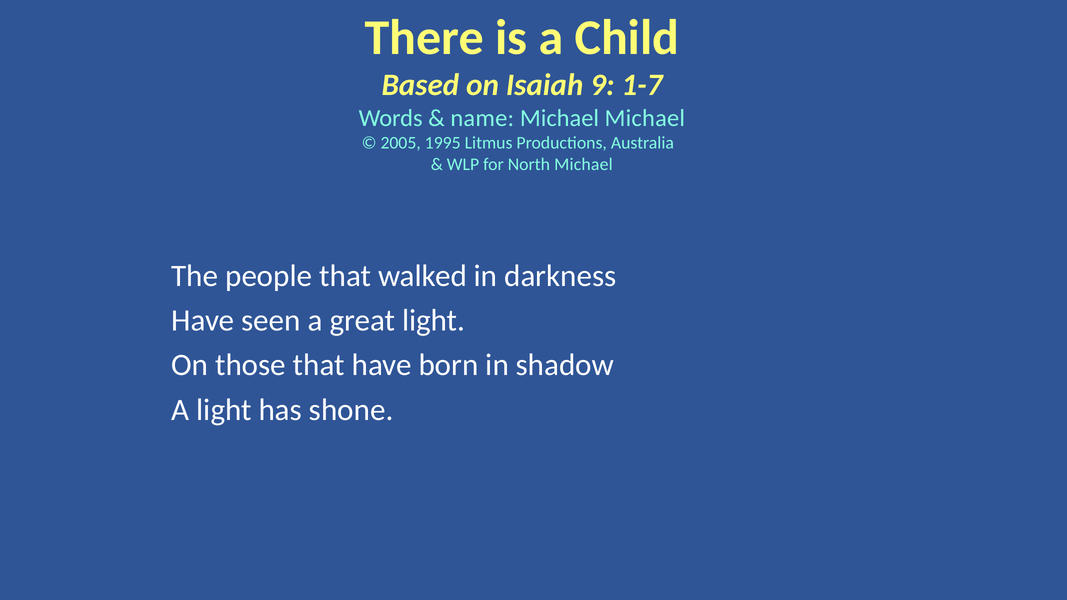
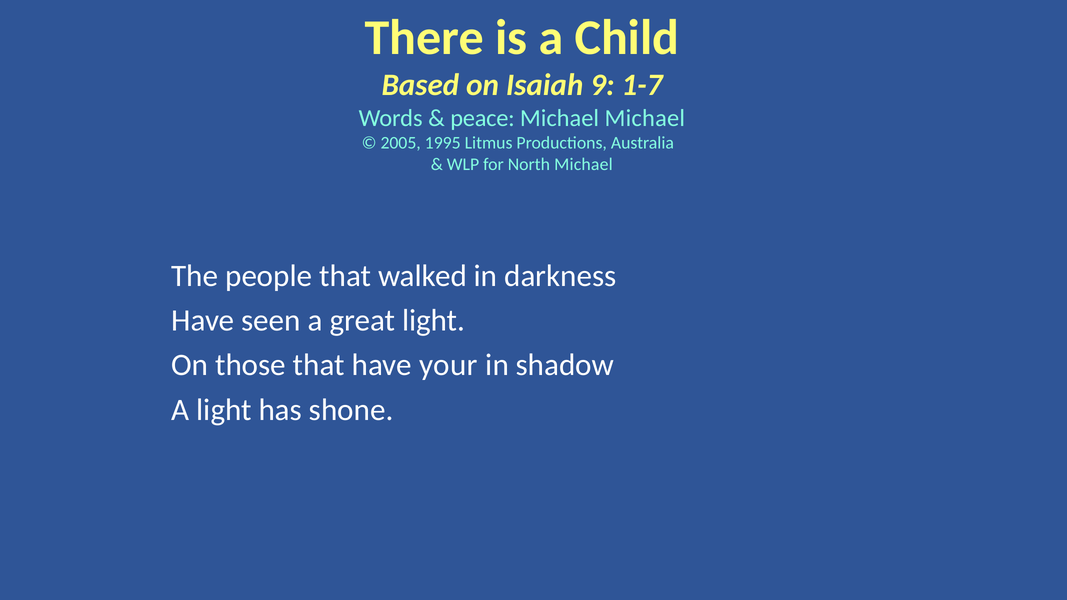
name: name -> peace (482, 118)
born: born -> your (448, 365)
